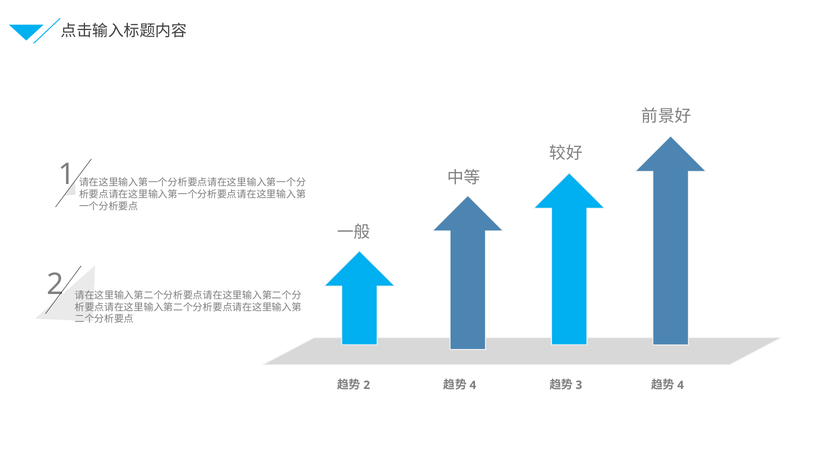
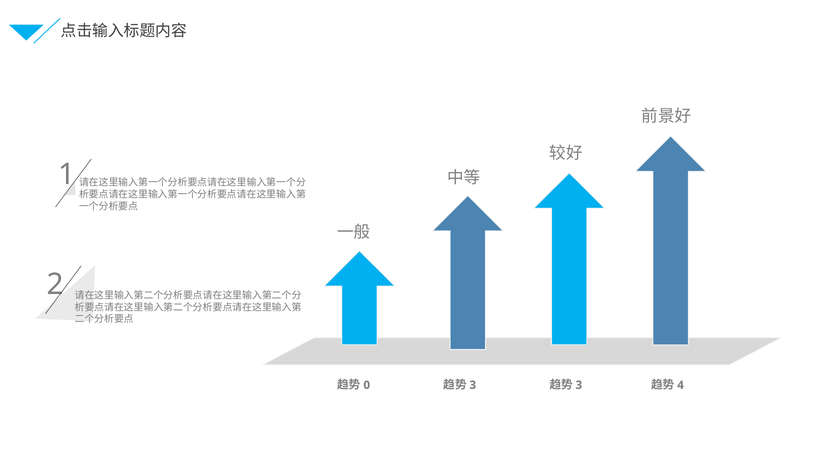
2: 2 -> 0 (367, 385)
4: 4 -> 3 (473, 385)
